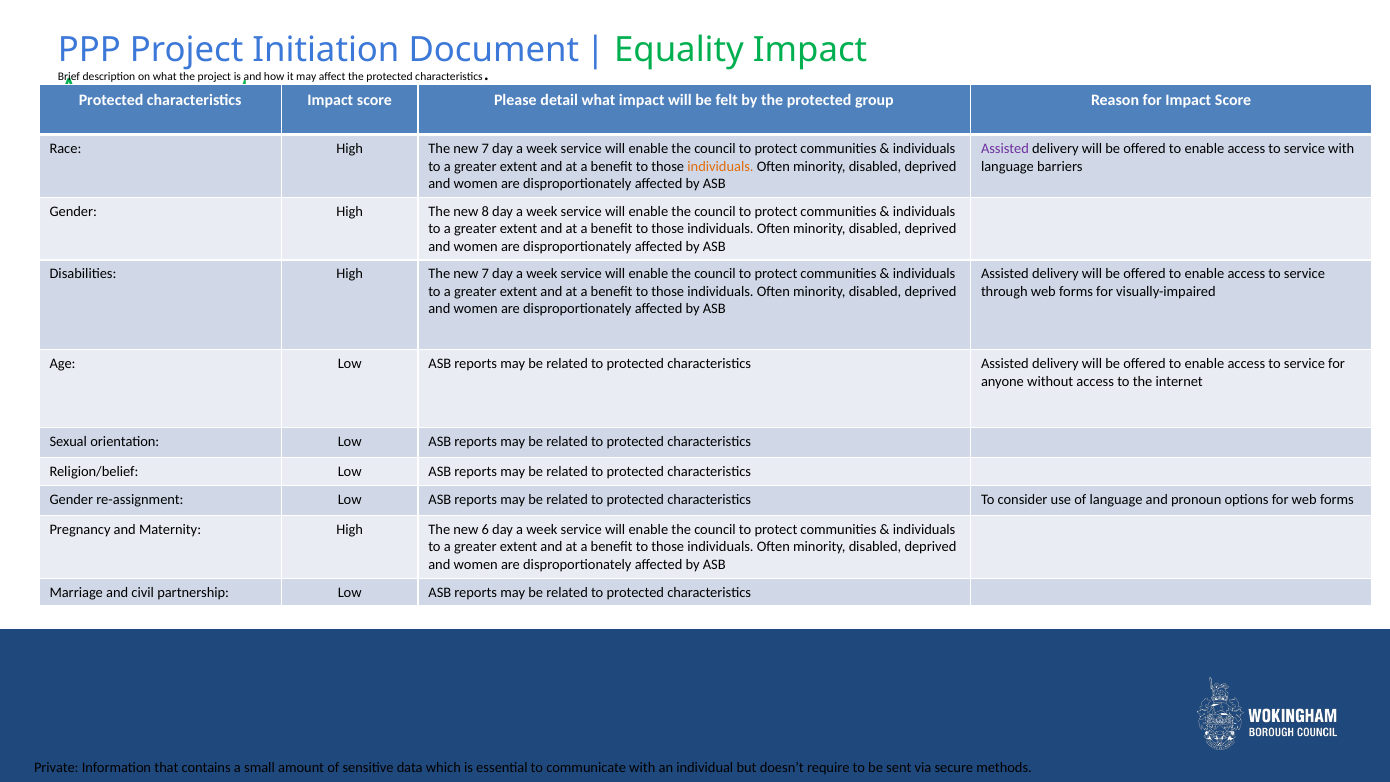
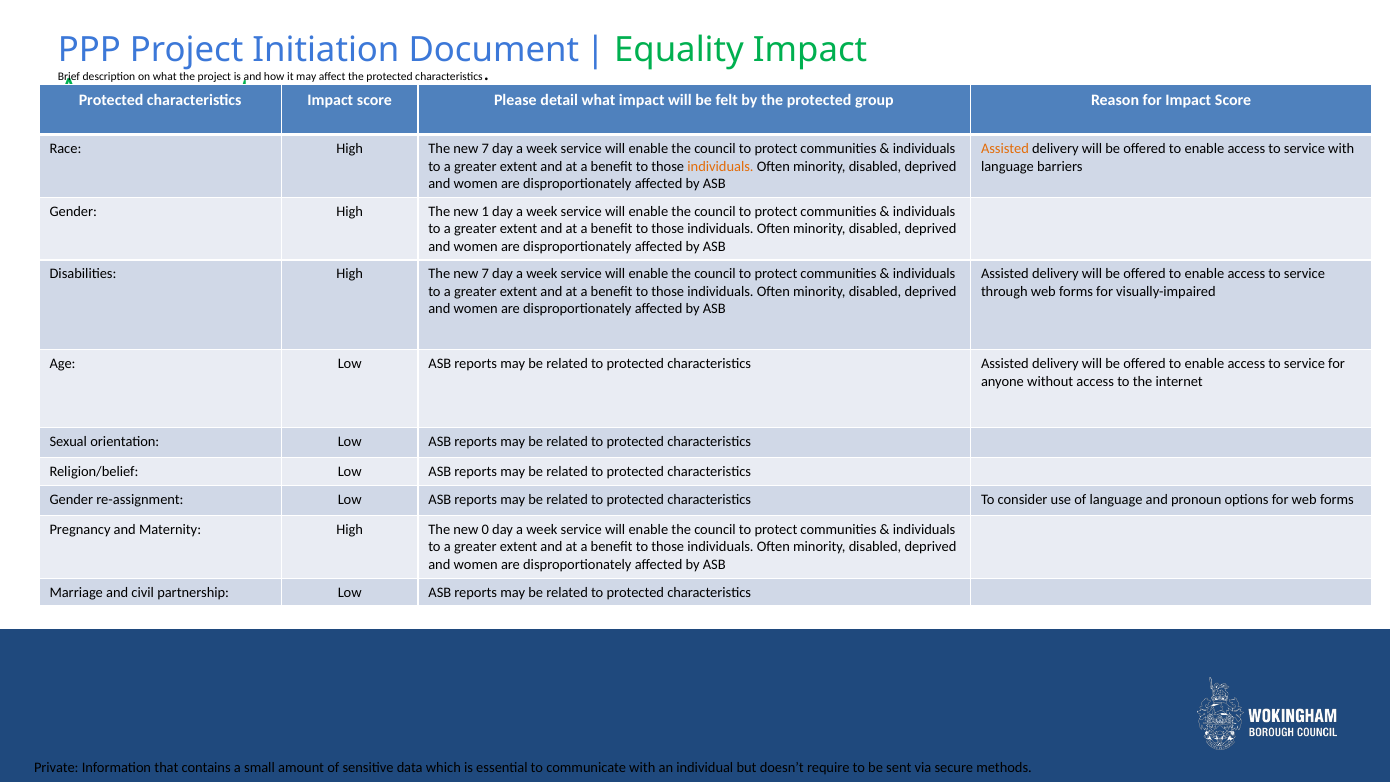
Assisted colour: purple -> orange (1005, 149)
8: 8 -> 1 (485, 211)
6: 6 -> 0 (485, 530)
